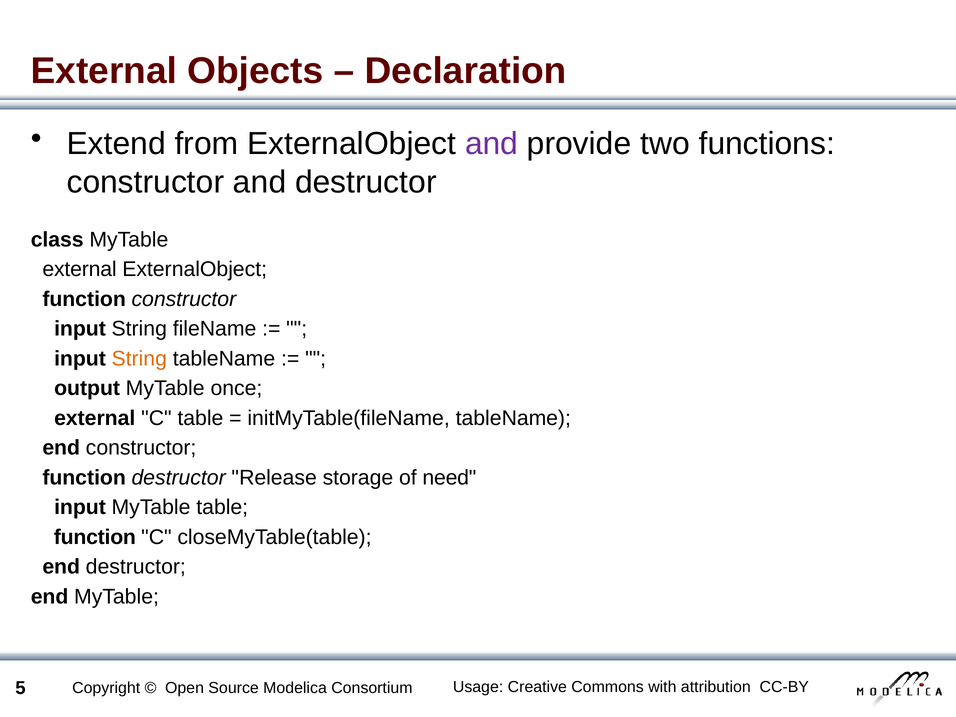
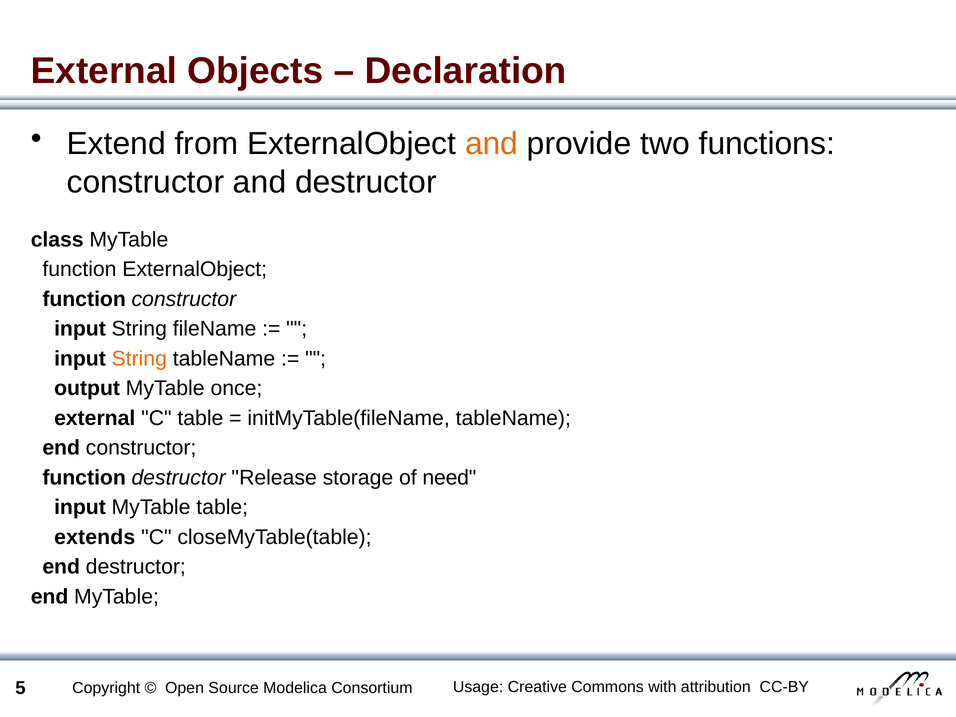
and colour: purple -> orange (492, 144)
external: external -> function (79, 269)
function: function -> extends (95, 537)
